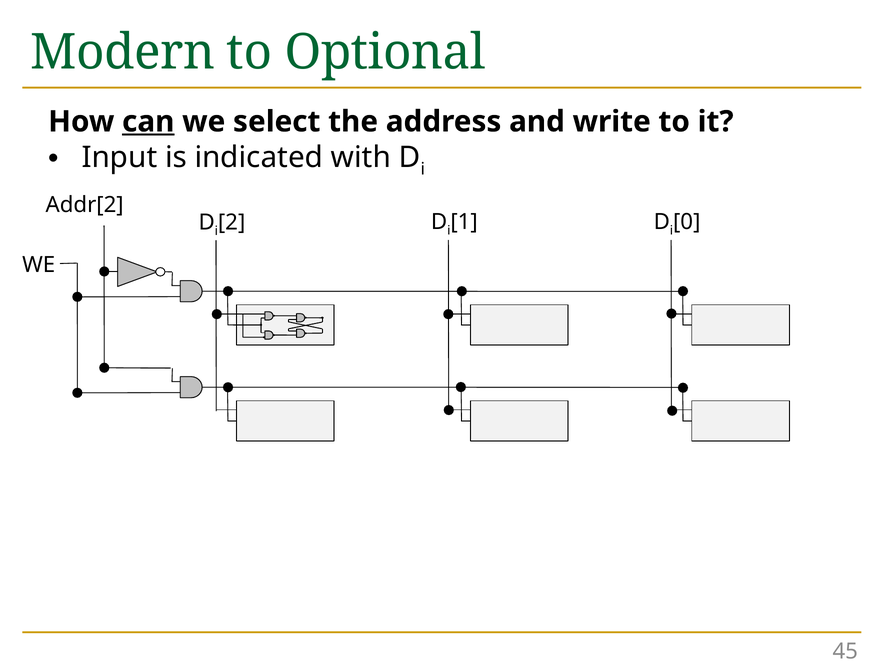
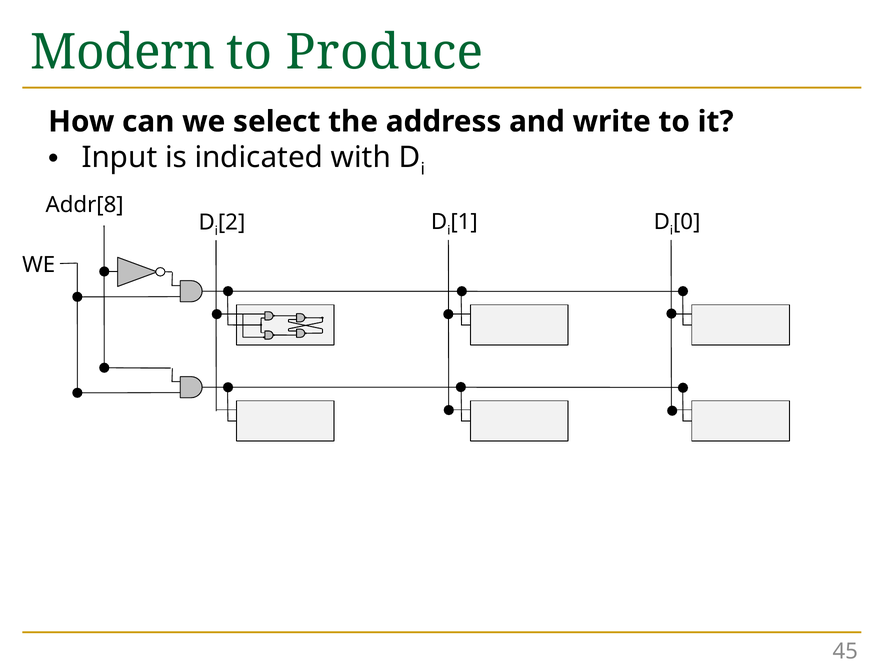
Optional: Optional -> Produce (385, 52)
can underline: present -> none (148, 121)
Addr[2: Addr[2 -> Addr[8 (85, 204)
